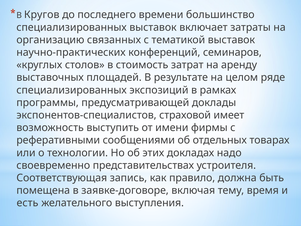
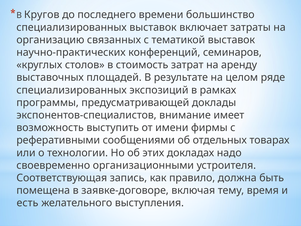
страховой: страховой -> внимание (185, 115)
представительствах: представительствах -> организационными (143, 165)
